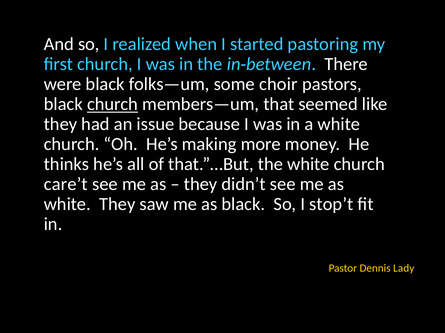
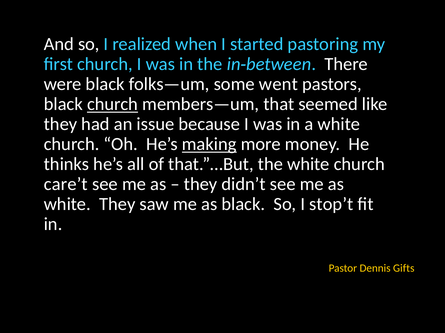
choir: choir -> went (278, 84)
making underline: none -> present (209, 144)
Lady: Lady -> Gifts (404, 269)
